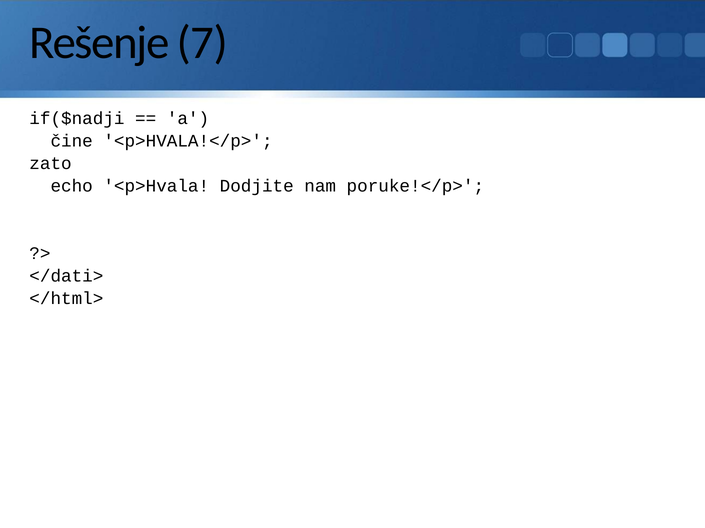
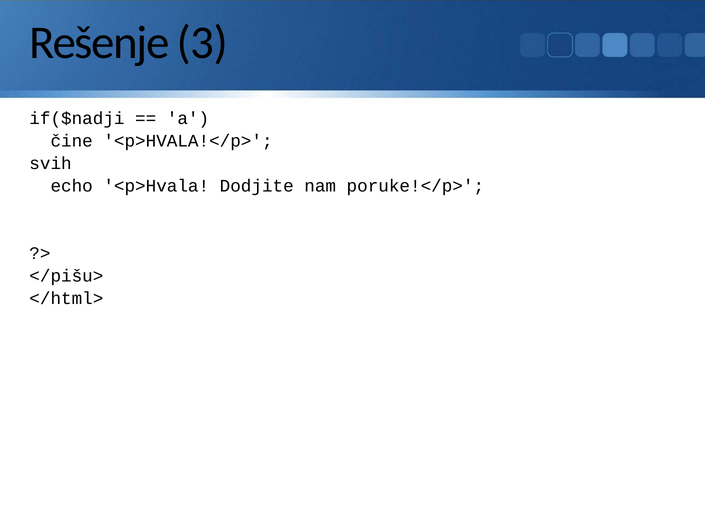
7: 7 -> 3 (202, 43)
zato: zato -> svih (51, 163)
</dati>: </dati> -> </pišu> (66, 276)
